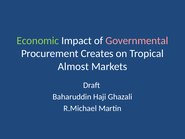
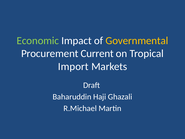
Governmental colour: pink -> yellow (137, 41)
Creates: Creates -> Current (97, 53)
Almost: Almost -> Import (73, 66)
